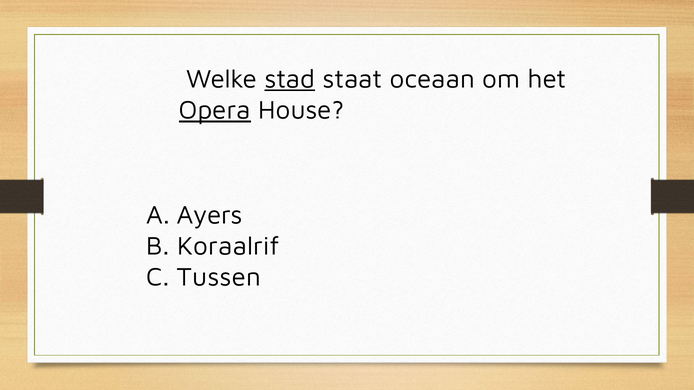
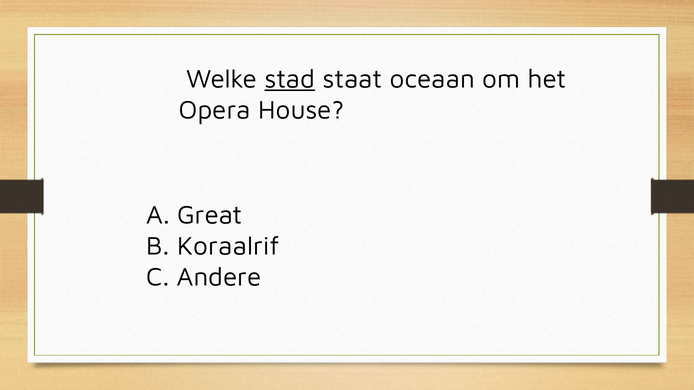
Opera underline: present -> none (215, 110)
Ayers: Ayers -> Great (210, 215)
Tussen: Tussen -> Andere (219, 278)
